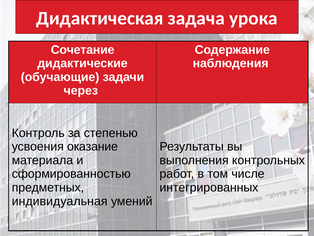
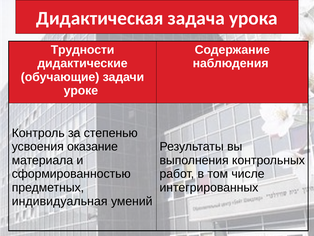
Сочетание: Сочетание -> Трудности (83, 50)
через: через -> уроке (81, 91)
